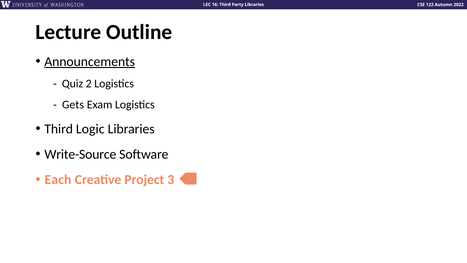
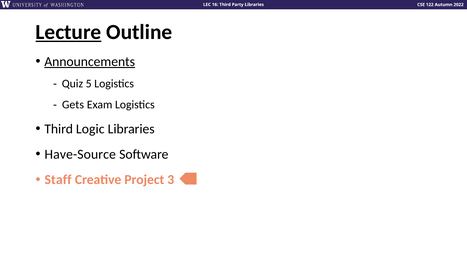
Lecture underline: none -> present (69, 32)
2: 2 -> 5 (89, 84)
Write-Source: Write-Source -> Have-Source (80, 154)
Each: Each -> Staff (58, 180)
